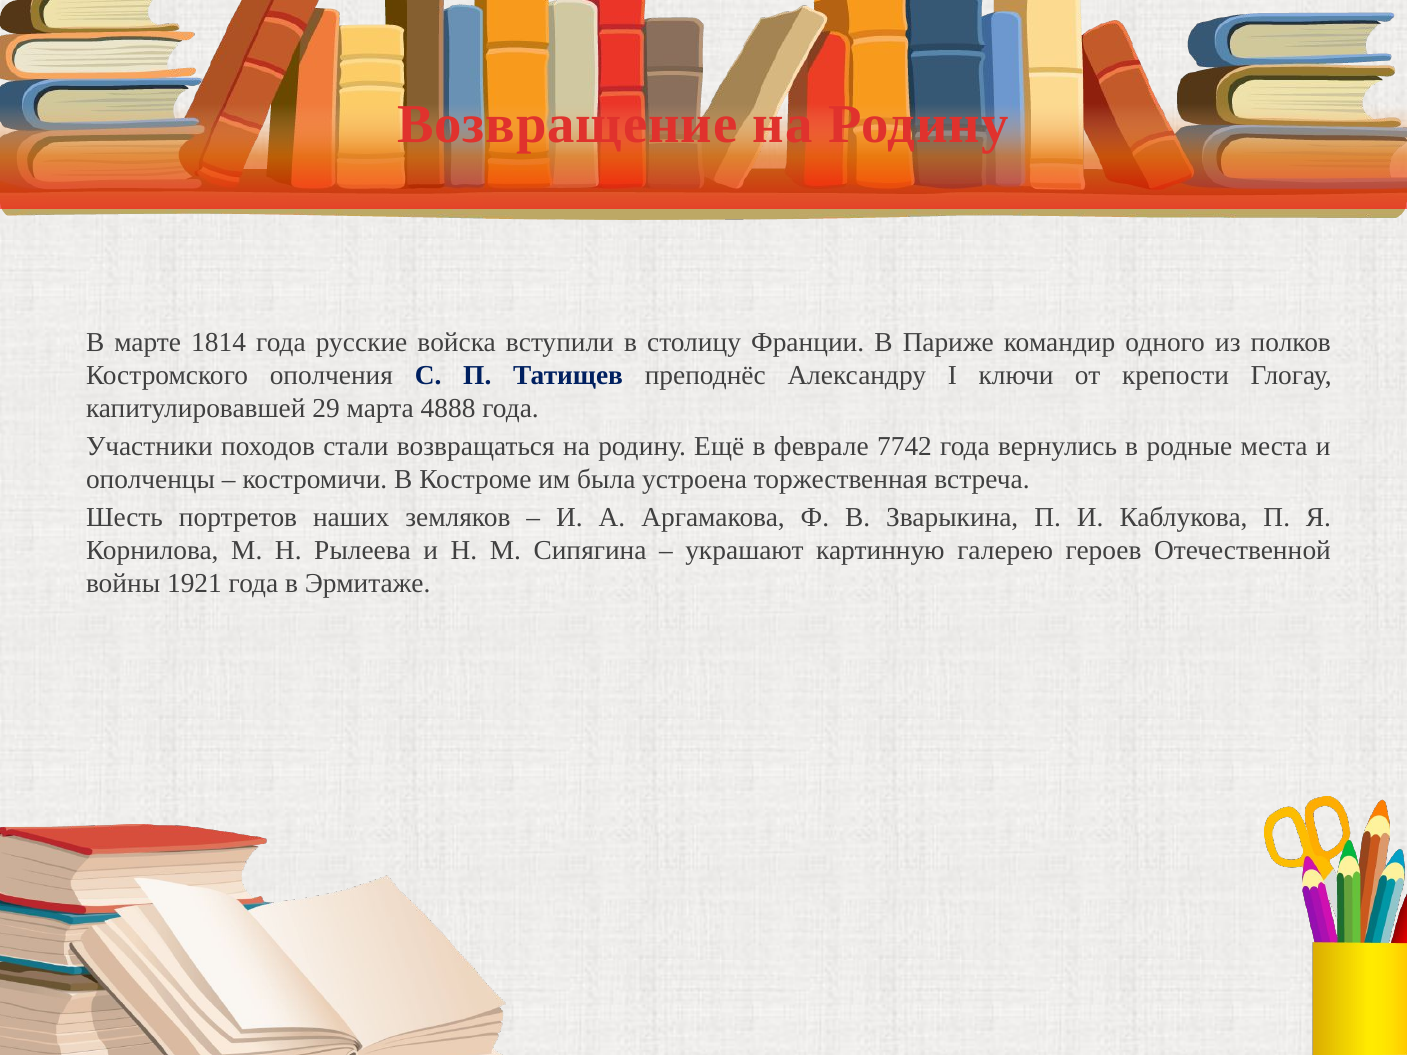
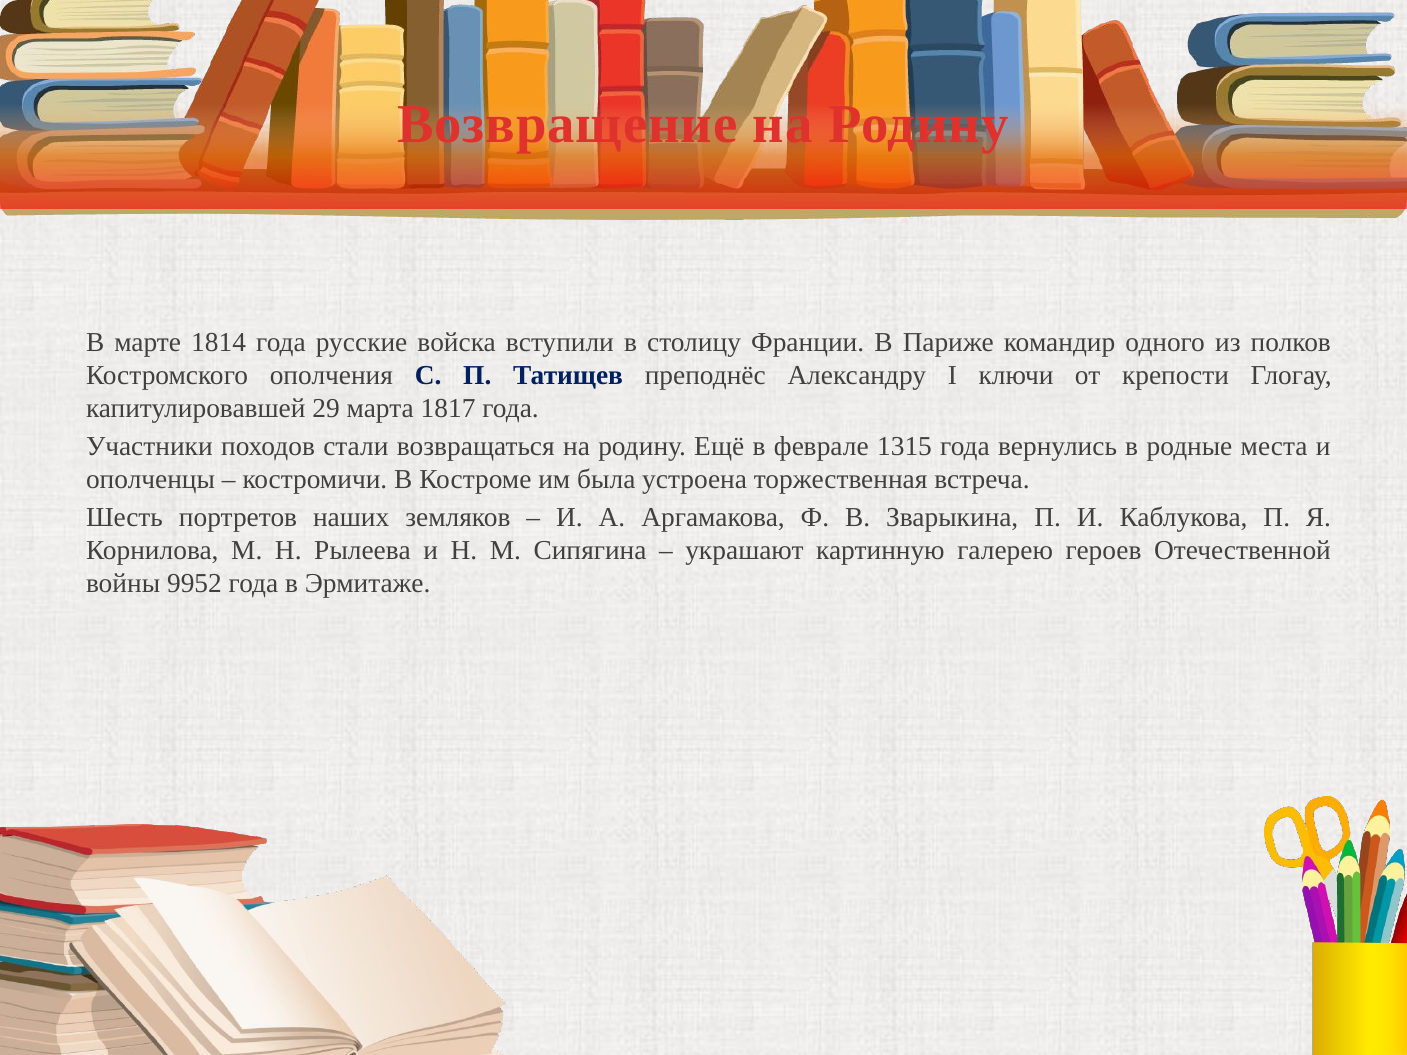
4888: 4888 -> 1817 (448, 408)
7742: 7742 -> 1315 (905, 447)
1921: 1921 -> 9952 (194, 584)
